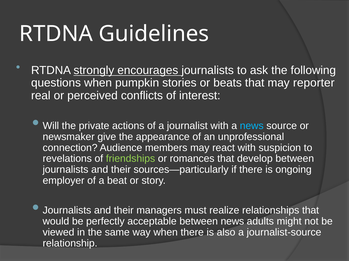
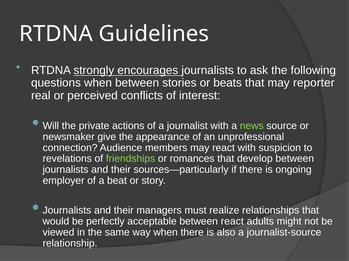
when pumpkin: pumpkin -> between (137, 83)
news colour: light blue -> light green (252, 126)
between news: news -> react (232, 222)
